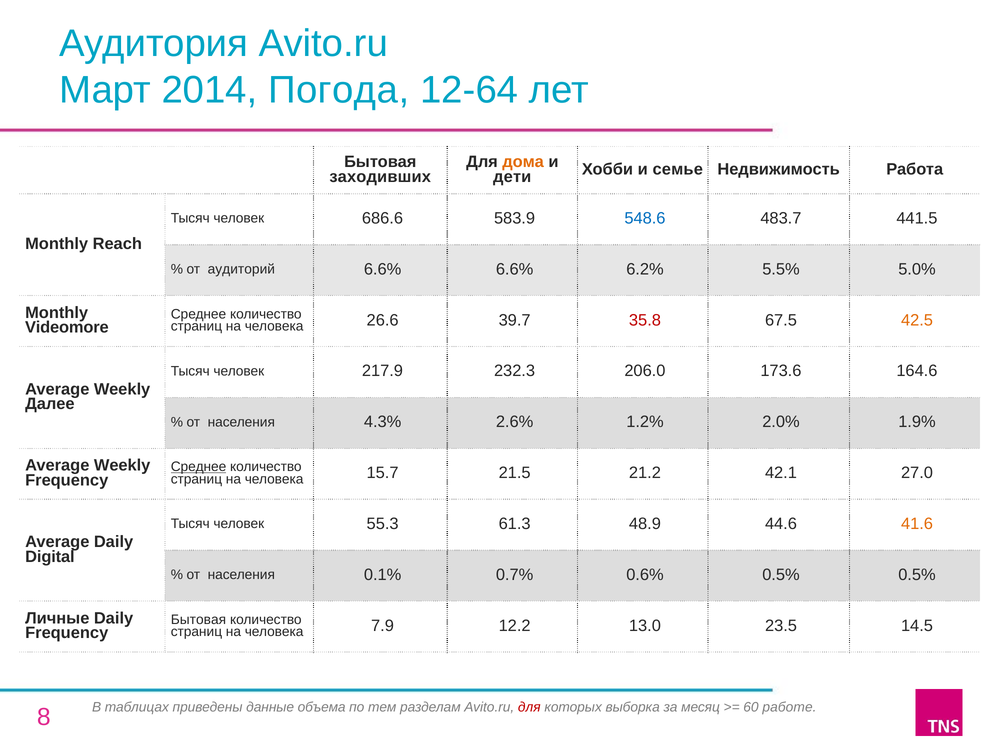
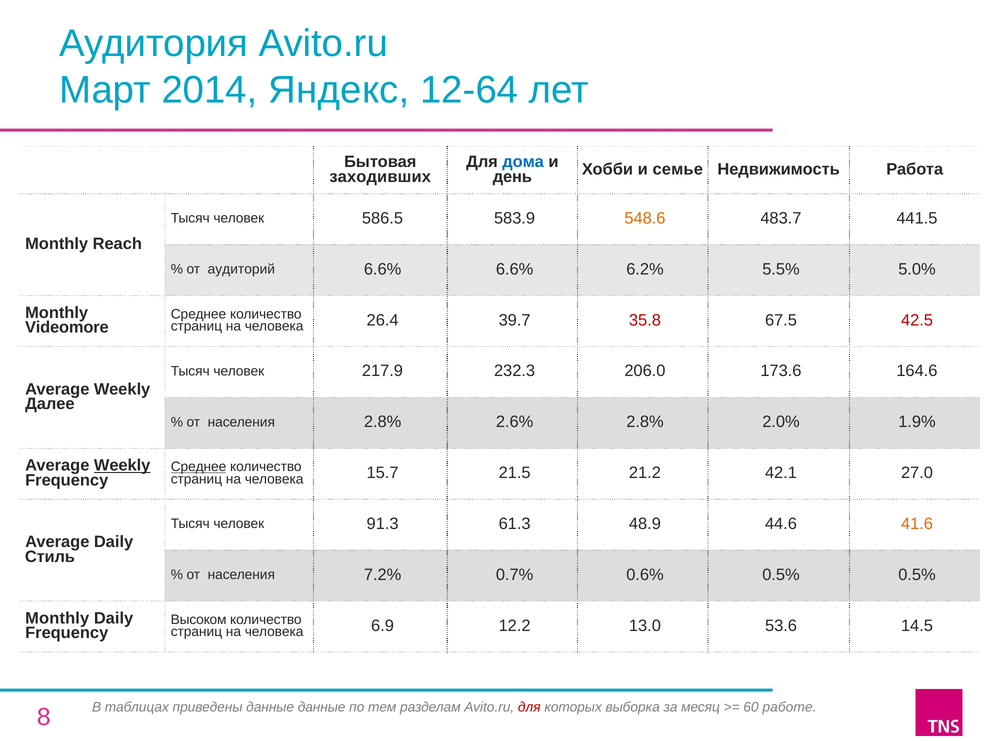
Погода: Погода -> Яндекс (339, 90)
дома colour: orange -> blue (523, 162)
дети: дети -> день (512, 177)
686.6: 686.6 -> 586.5 (383, 218)
548.6 colour: blue -> orange (645, 218)
26.6: 26.6 -> 26.4 (383, 320)
42.5 colour: orange -> red (917, 320)
населения 4.3%: 4.3% -> 2.8% (383, 422)
2.6% 1.2%: 1.2% -> 2.8% (645, 422)
Weekly underline: none -> present (122, 465)
55.3: 55.3 -> 91.3 (383, 524)
Digital: Digital -> Стиль (50, 557)
0.1%: 0.1% -> 7.2% (383, 575)
Личные: Личные -> Monthly (57, 618)
Бытовая: Бытовая -> Высоком (199, 620)
7.9: 7.9 -> 6.9 (383, 626)
23.5: 23.5 -> 53.6 (781, 626)
данные объема: объема -> данные (322, 707)
